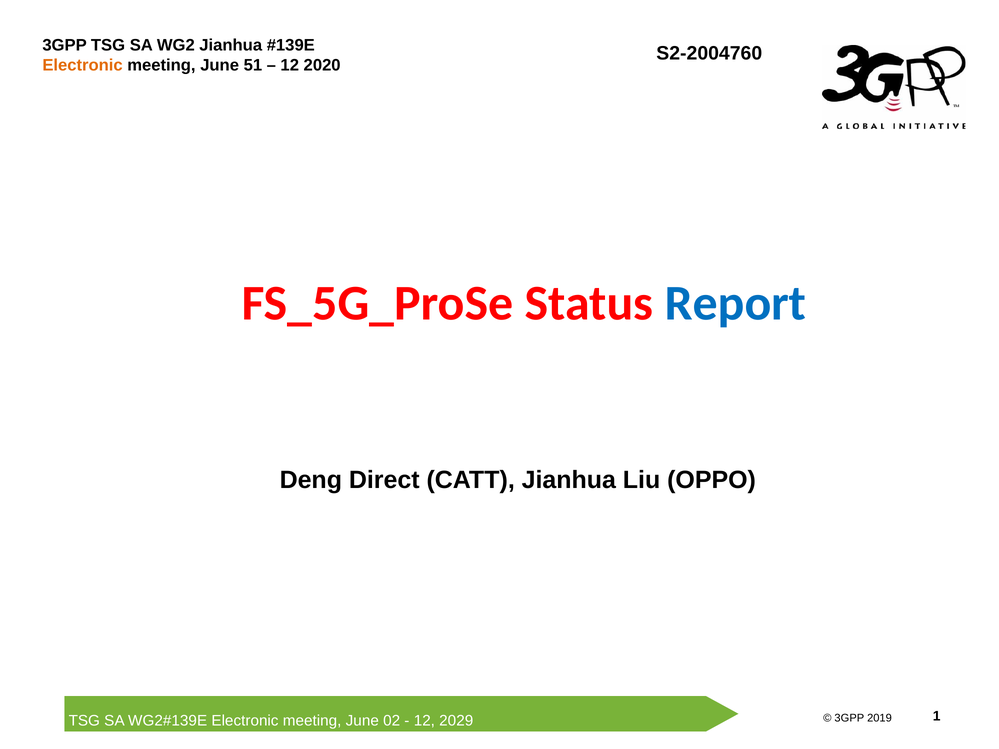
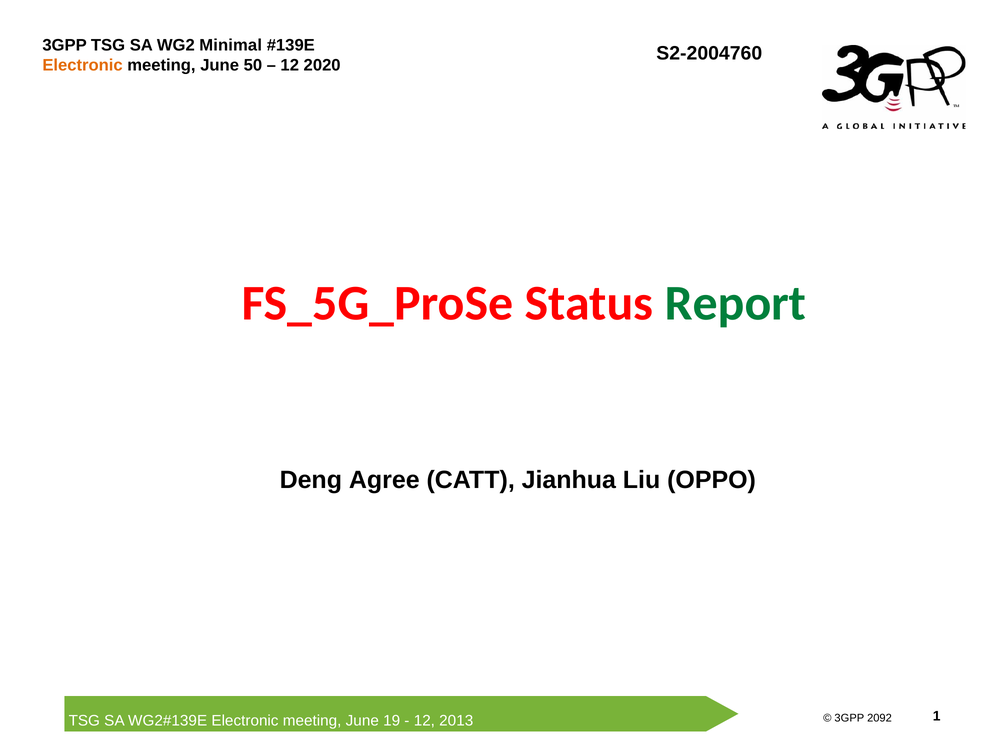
WG2 Jianhua: Jianhua -> Minimal (231, 45)
51: 51 -> 50 (253, 65)
Report colour: blue -> green (736, 303)
Direct: Direct -> Agree (384, 480)
2019: 2019 -> 2092 (879, 718)
02: 02 -> 19 (392, 721)
2029: 2029 -> 2013 (456, 721)
